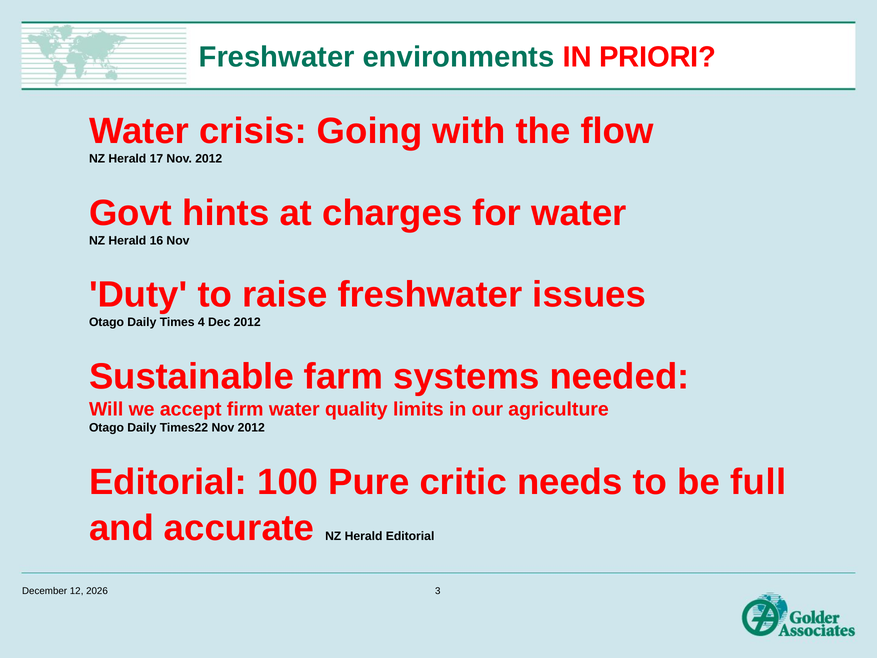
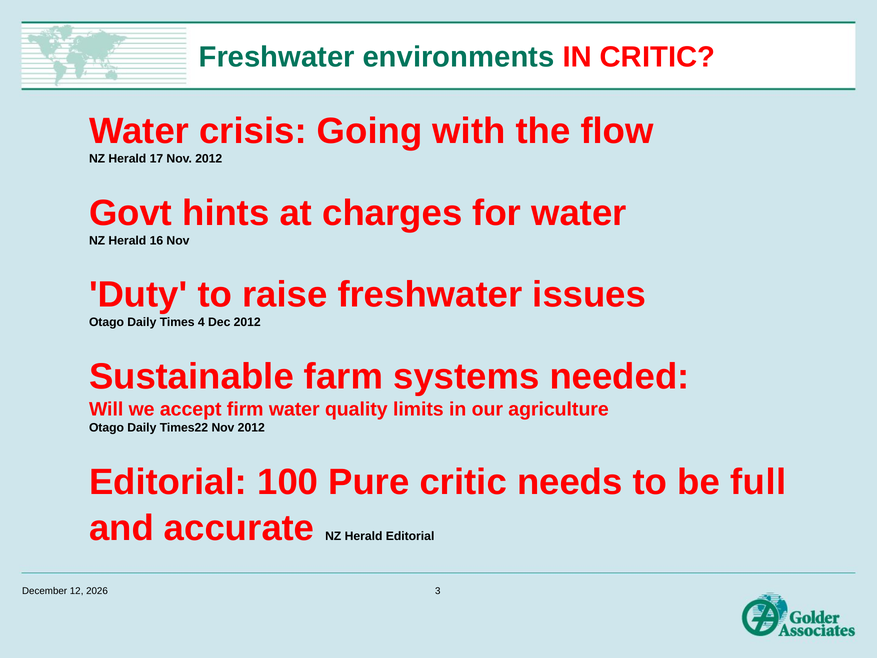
IN PRIORI: PRIORI -> CRITIC (657, 57)
